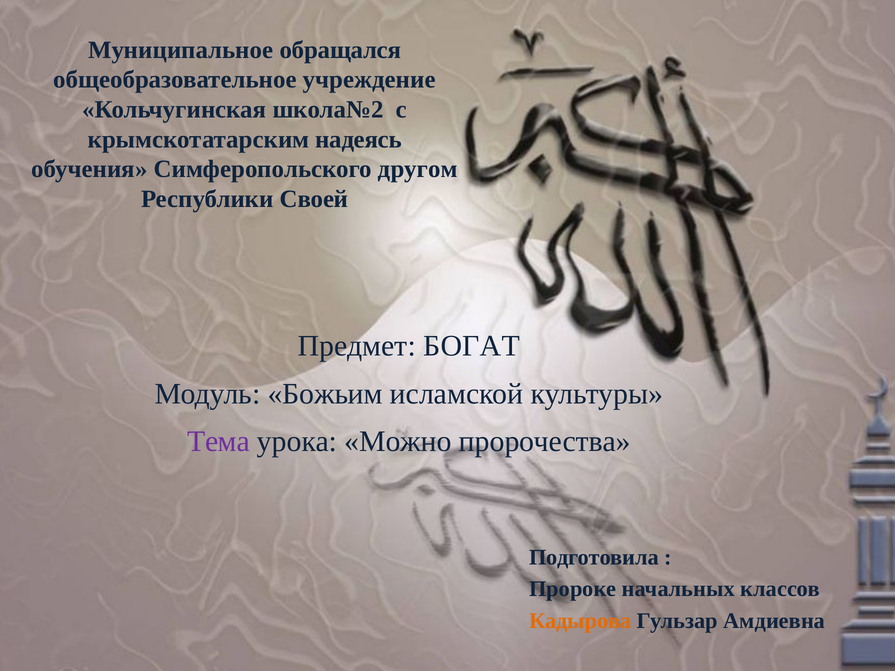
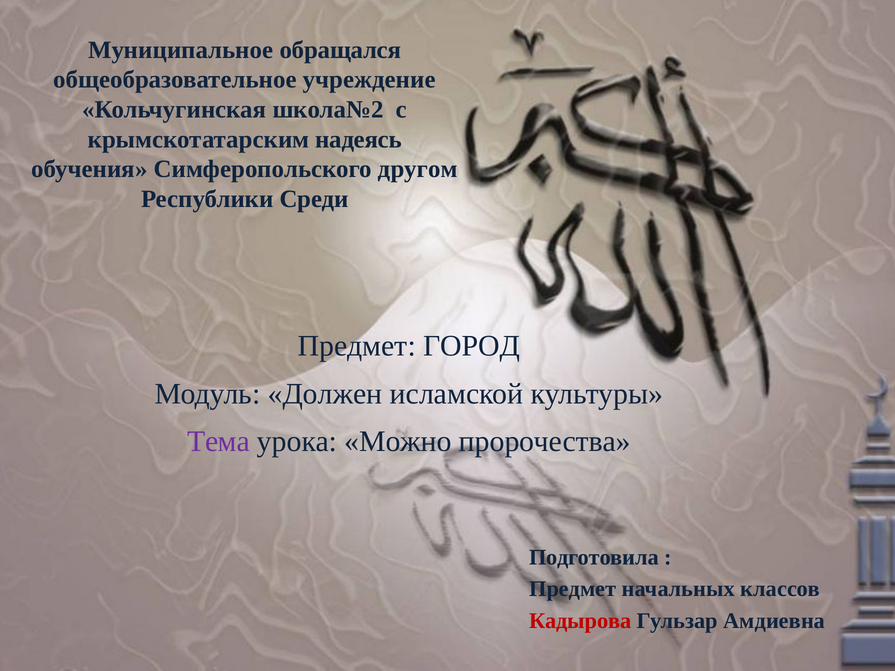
Своей: Своей -> Среди (314, 199)
БОГАТ: БОГАТ -> ГОРОД (472, 346)
Божьим: Божьим -> Должен (325, 394)
Пророке: Пророке -> Предмет (573, 589)
Кадырова colour: orange -> red (580, 621)
